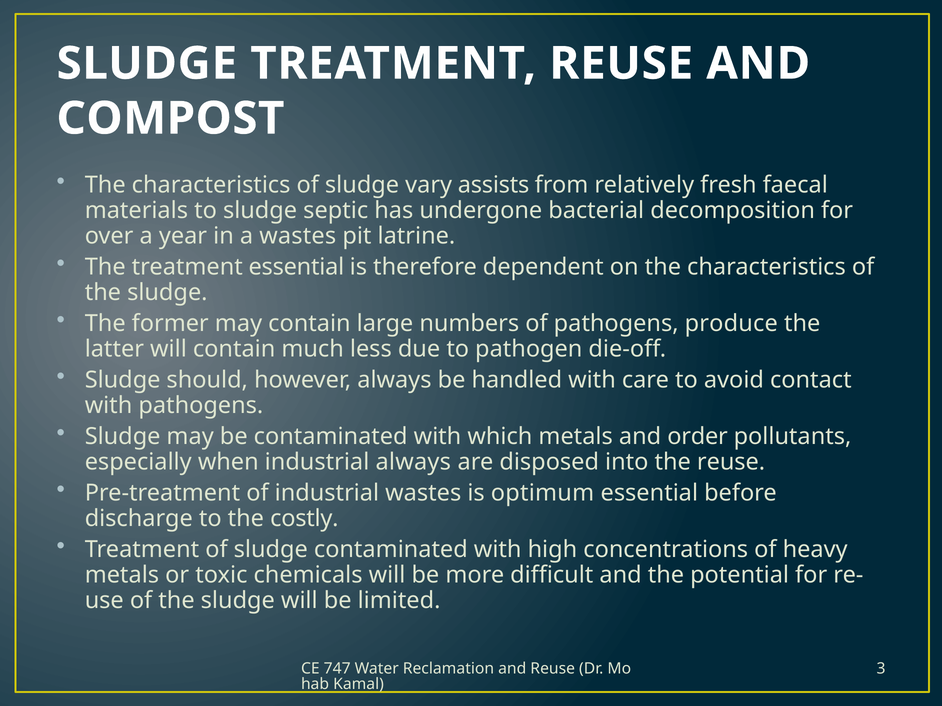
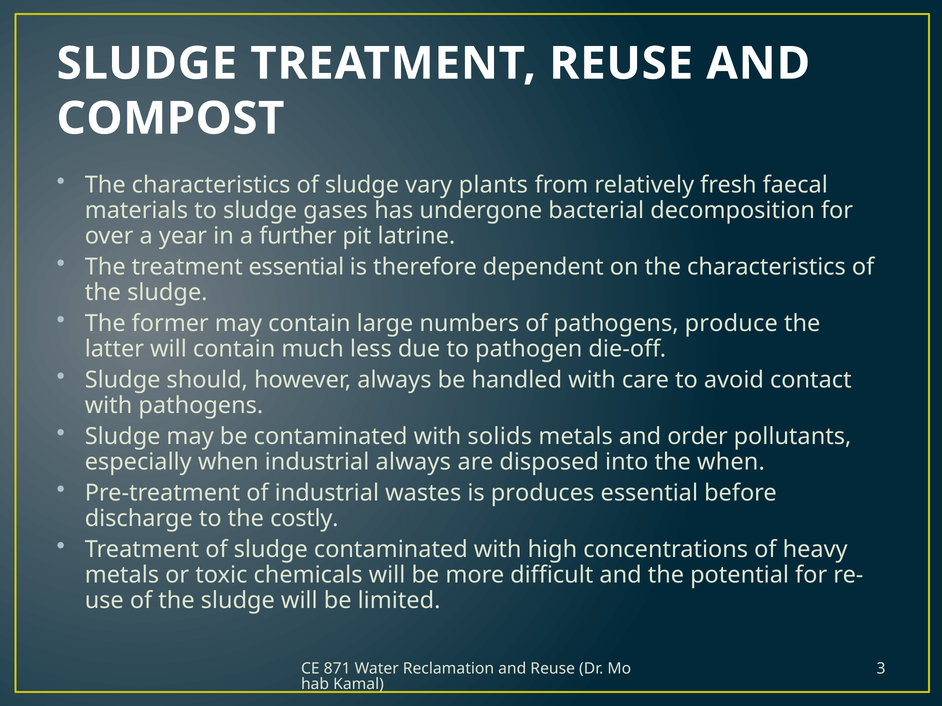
assists: assists -> plants (493, 185)
septic: septic -> gases (336, 211)
a wastes: wastes -> further (298, 236)
which: which -> solids (500, 437)
the reuse: reuse -> when (731, 462)
optimum: optimum -> produces (543, 493)
747: 747 -> 871 (337, 669)
